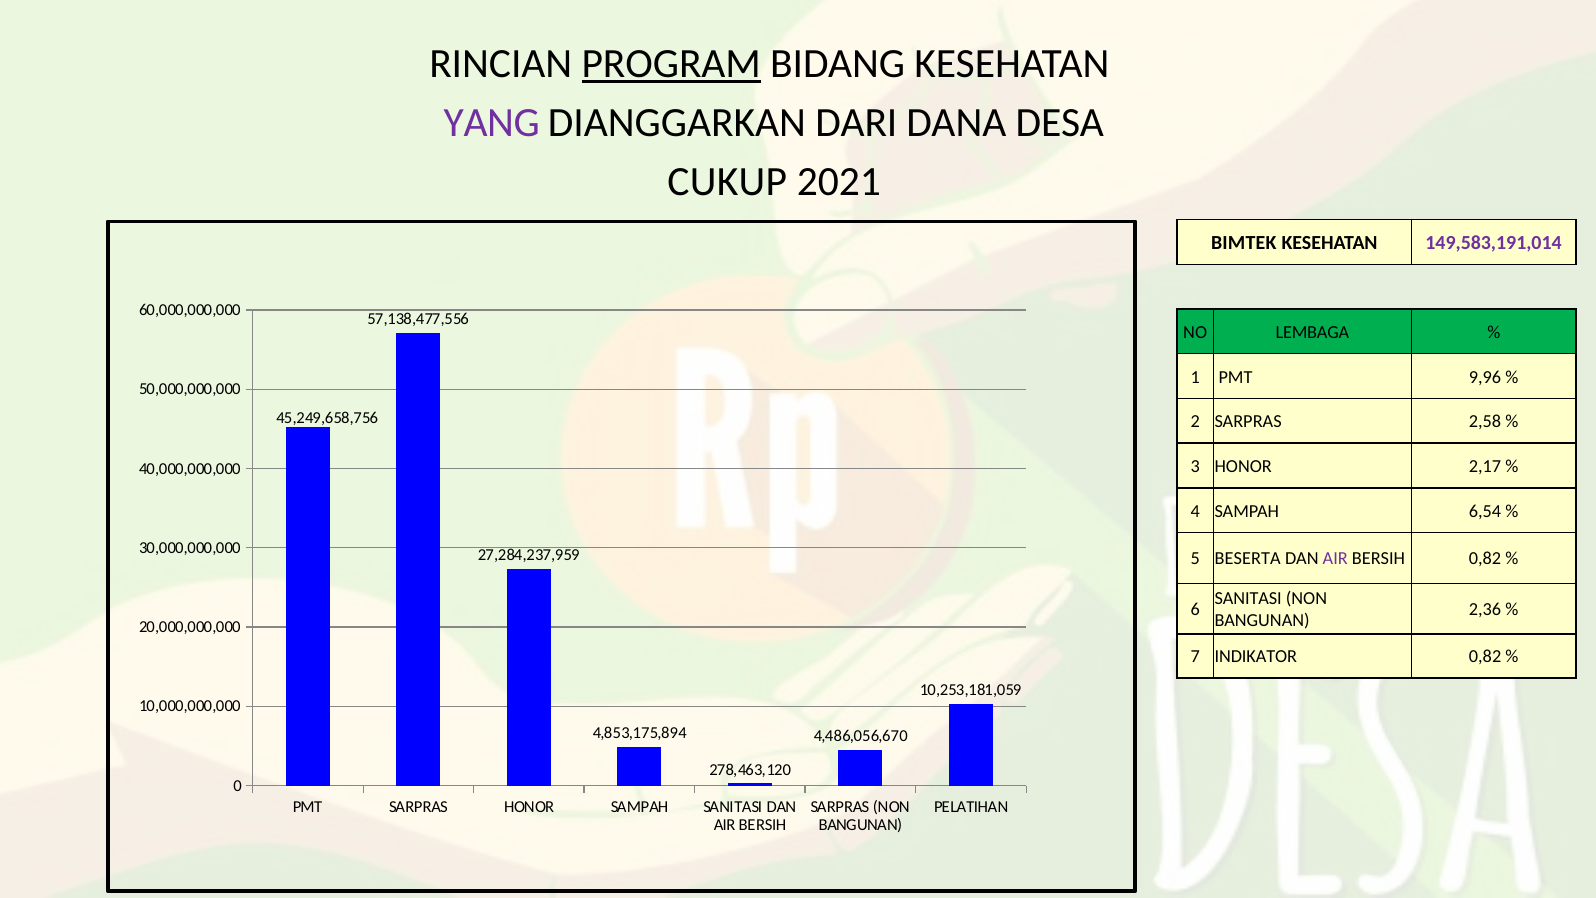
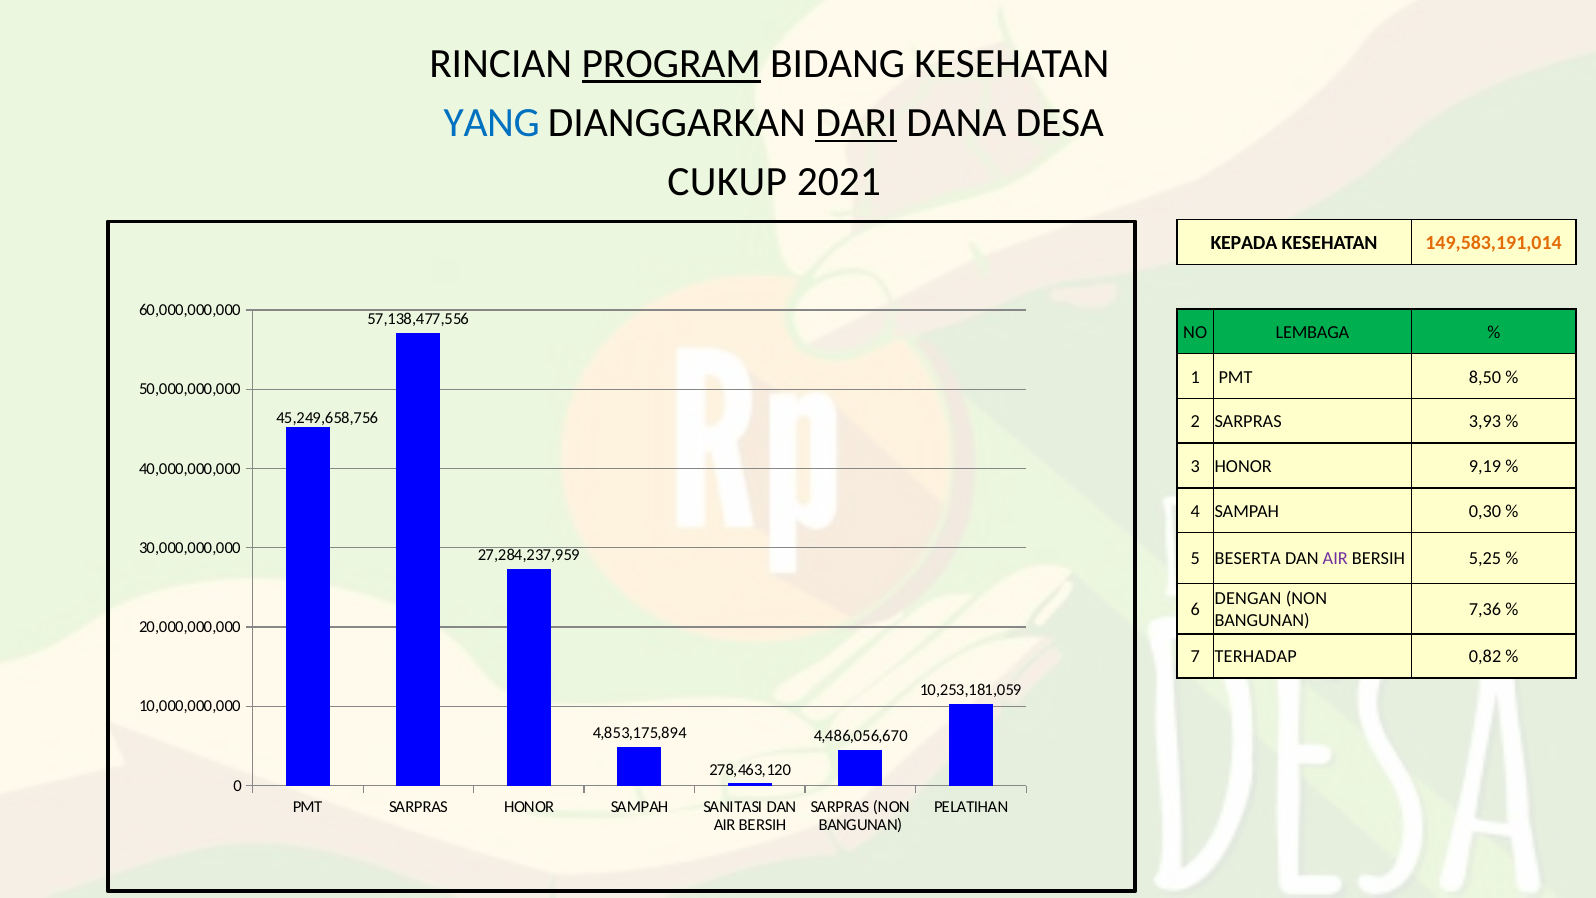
YANG colour: purple -> blue (492, 123)
DARI underline: none -> present (856, 123)
BIMTEK: BIMTEK -> KEPADA (1244, 243)
149,583,191,014 colour: purple -> orange (1494, 243)
9,96: 9,96 -> 8,50 (1485, 377)
2,58: 2,58 -> 3,93 (1485, 422)
2,17: 2,17 -> 9,19 (1485, 466)
6,54: 6,54 -> 0,30 (1485, 511)
BERSIH 0,82: 0,82 -> 5,25 (1485, 559)
SANITASI: SANITASI -> DENGAN (1248, 598)
2,36: 2,36 -> 7,36 (1485, 609)
INDIKATOR: INDIKATOR -> TERHADAP (1256, 657)
